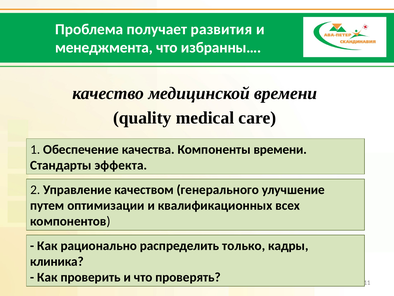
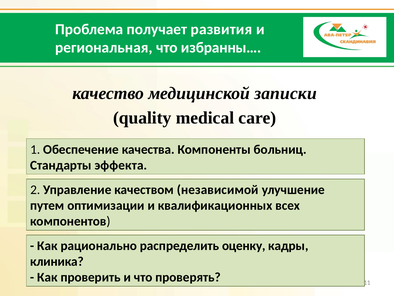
менеджмента: менеджмента -> региональная (104, 48)
медицинской времени: времени -> записки (286, 93)
Компоненты времени: времени -> больниц (280, 149)
генерального: генерального -> независимой (218, 189)
только: только -> оценку (244, 245)
